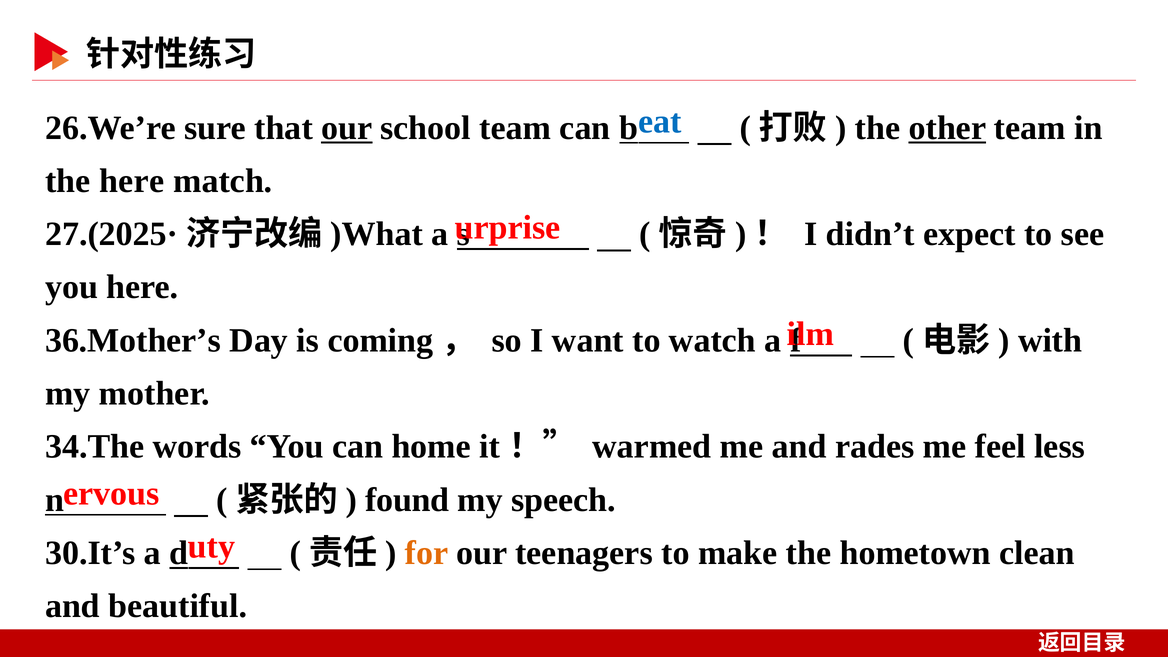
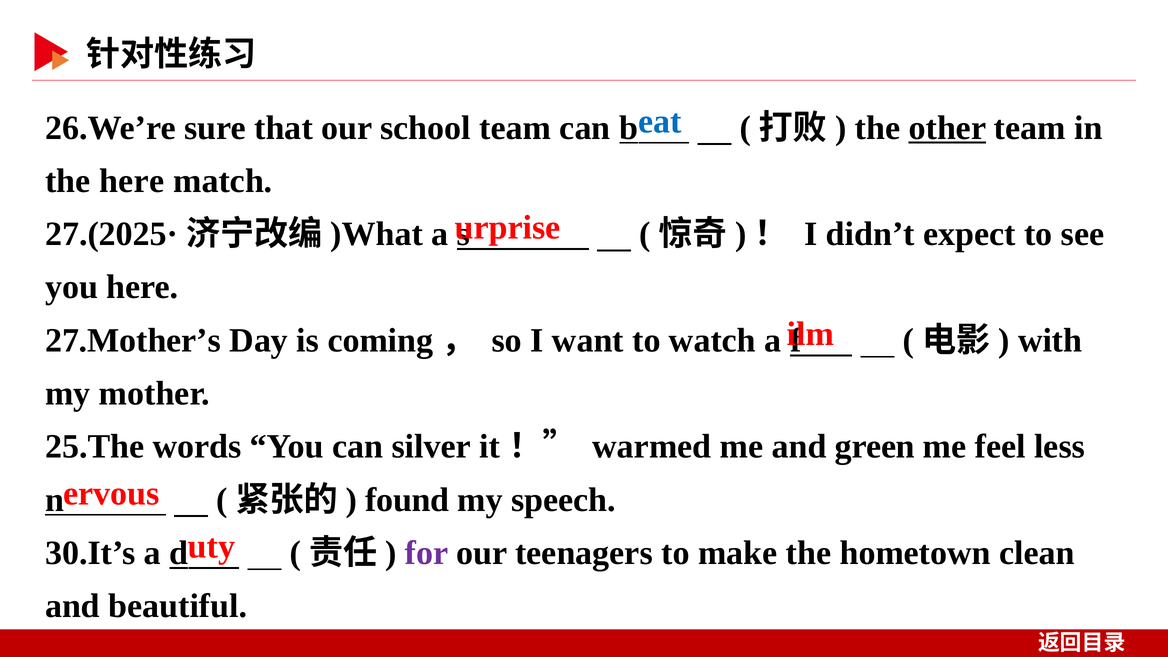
our underline: present -> none (347, 128)
36.Mother’s: 36.Mother’s -> 27.Mother’s (133, 340)
34.The: 34.The -> 25.The (95, 447)
home: home -> silver (431, 447)
rades: rades -> green (875, 447)
for colour: orange -> purple (427, 553)
